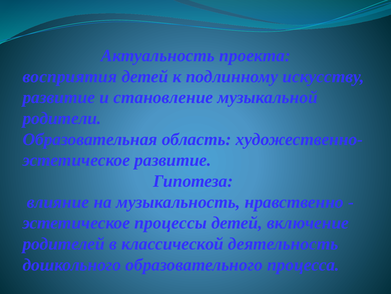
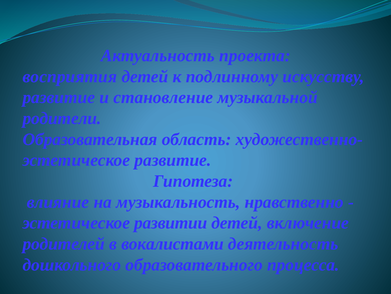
процессы: процессы -> развитии (171, 222)
классической: классической -> вокалистами (173, 243)
